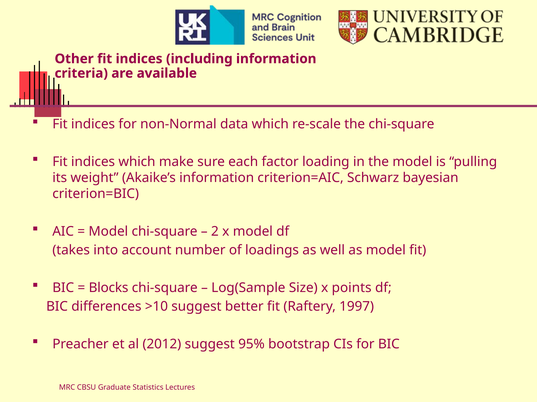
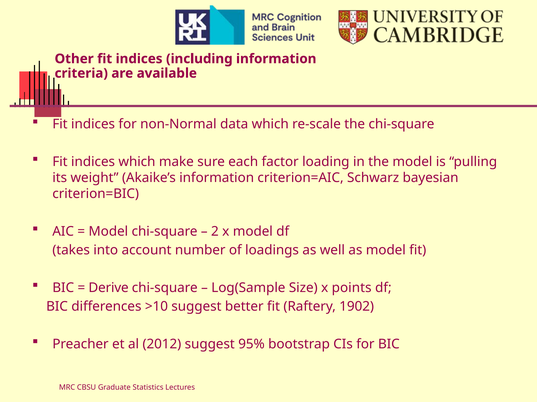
Blocks: Blocks -> Derive (109, 288)
1997: 1997 -> 1902 (357, 307)
